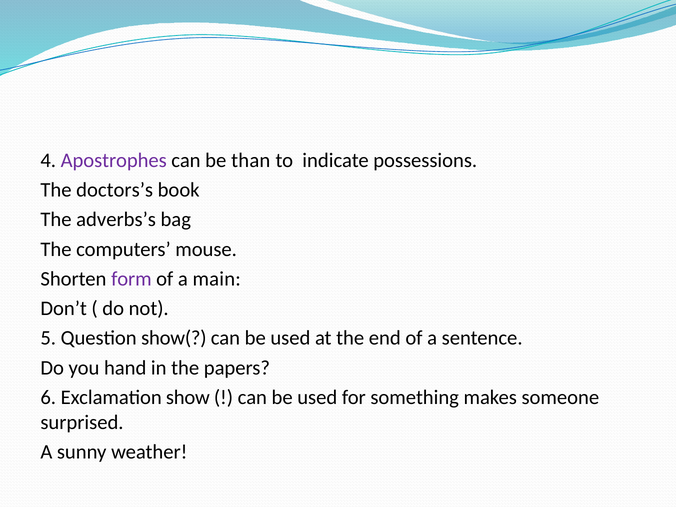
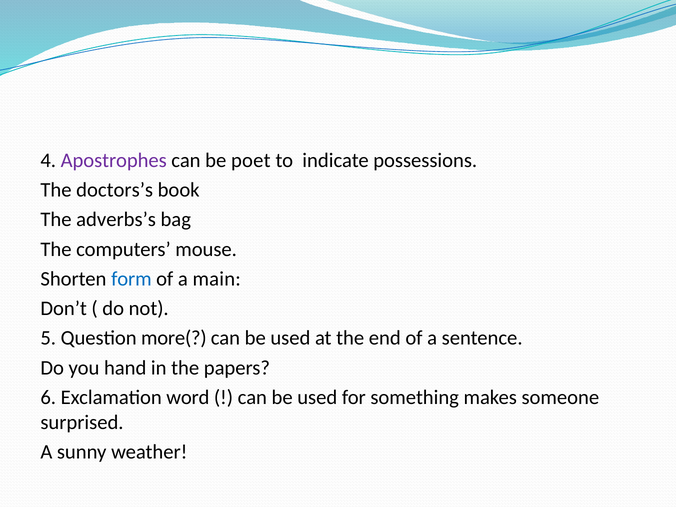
than: than -> poet (251, 160)
form colour: purple -> blue (131, 279)
show(: show( -> more( (174, 338)
show: show -> word (188, 397)
